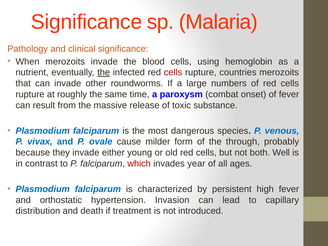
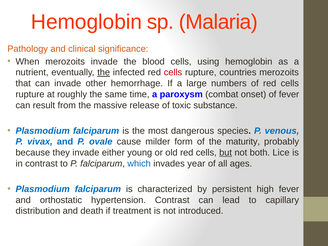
Significance: Significance -> Hemoglobin (87, 22)
roundworms: roundworms -> hemorrhage (137, 83)
through: through -> maturity (243, 142)
but underline: none -> present (226, 153)
Well: Well -> Lice (281, 153)
which colour: red -> blue (139, 164)
hypertension Invasion: Invasion -> Contrast (172, 200)
